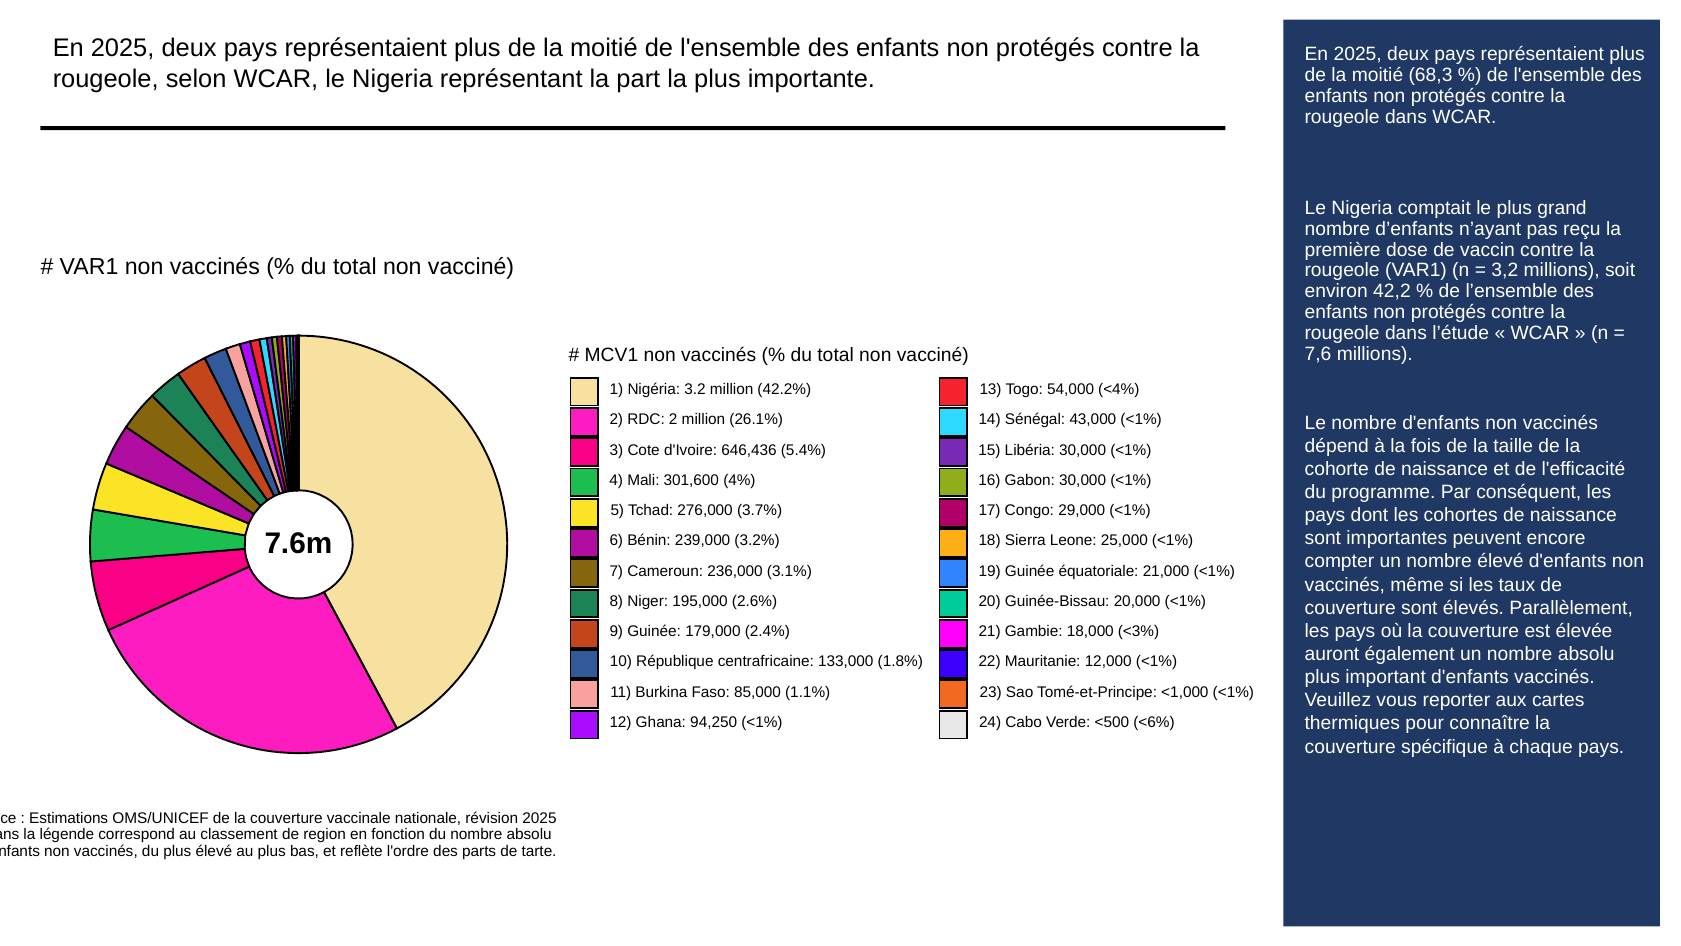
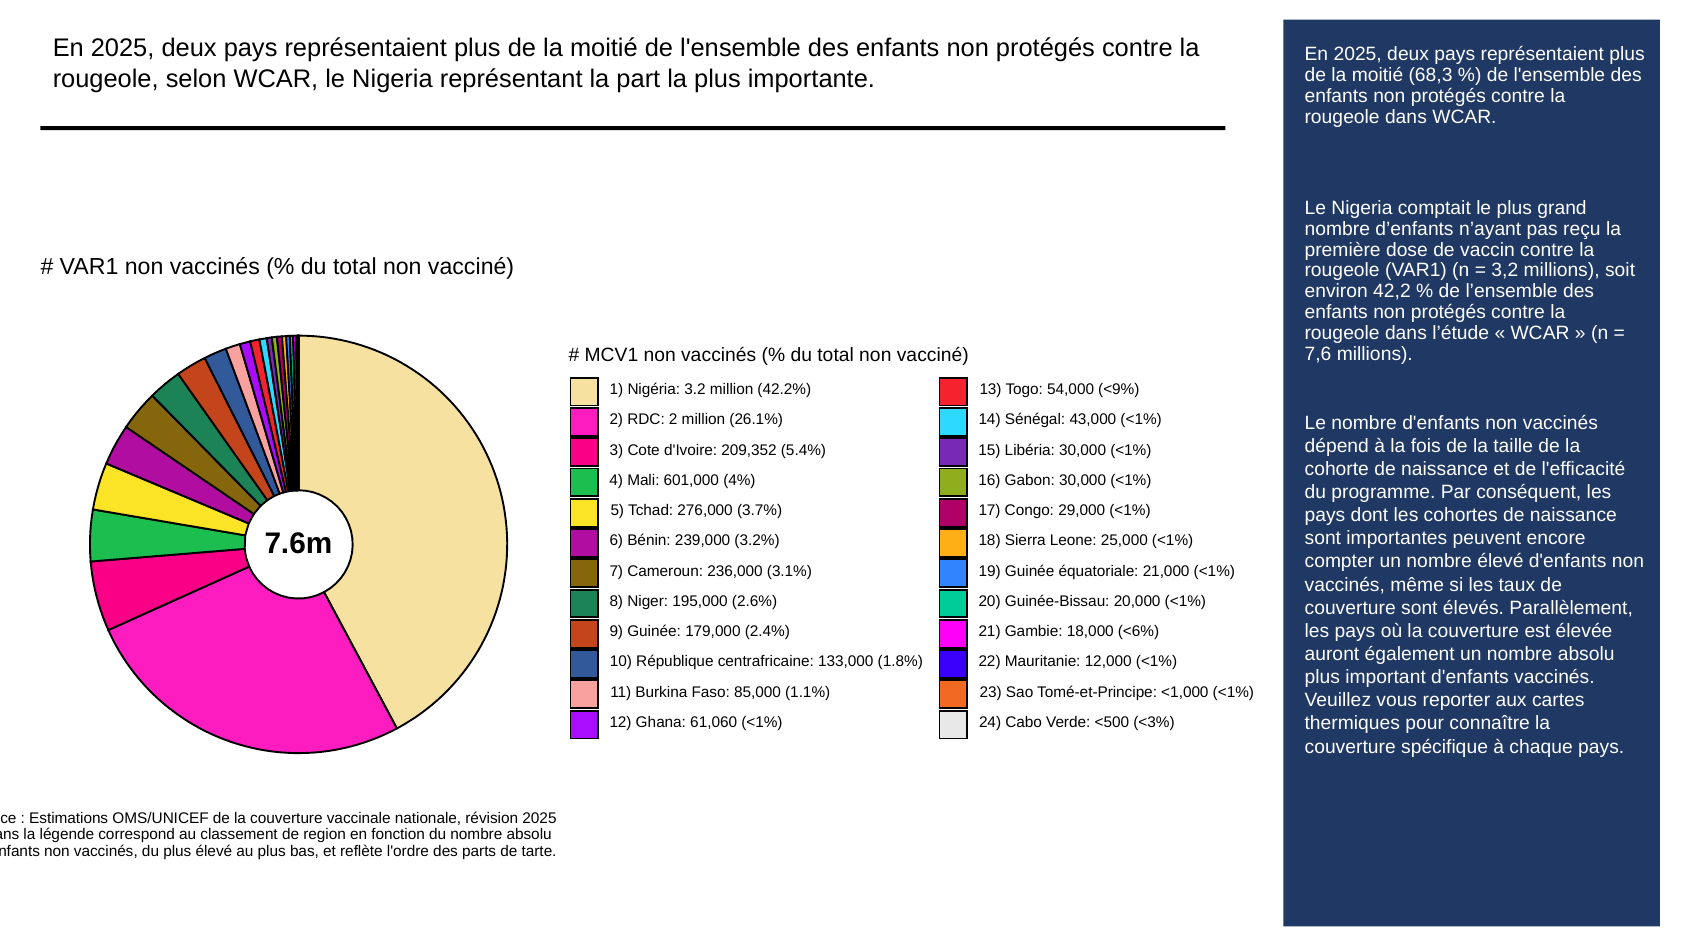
<4%: <4% -> <9% (1119, 389)
646,436: 646,436 -> 209,352 (749, 450)
301,600: 301,600 -> 601,000 (691, 480)
<3%: <3% -> <6% (1139, 631)
94,250: 94,250 -> 61,060 (714, 722)
<6%: <6% -> <3% (1154, 722)
